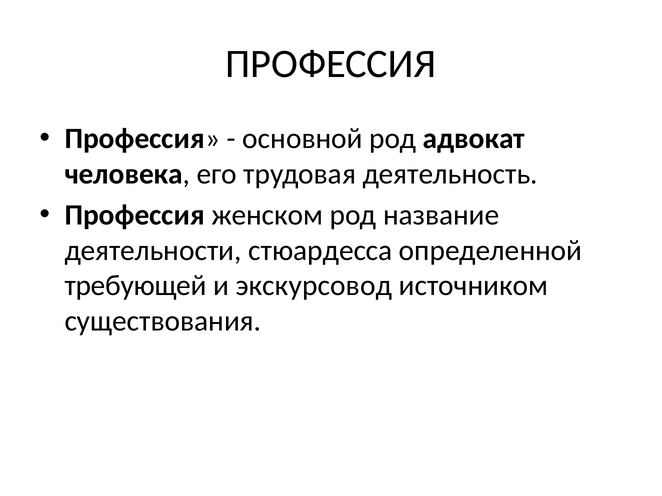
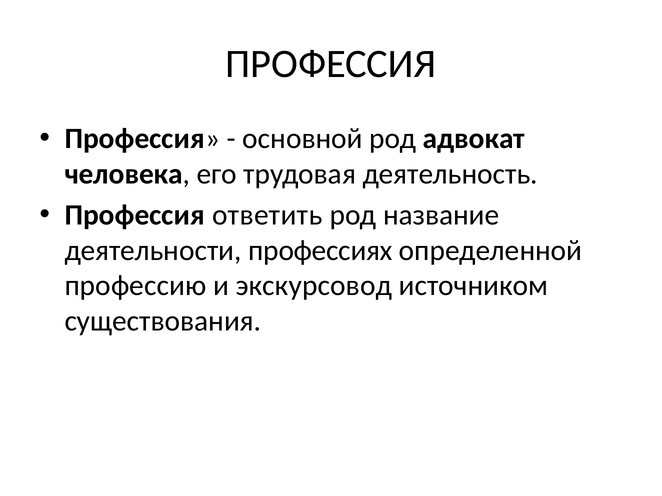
женском: женском -> ответить (267, 215)
стюардесса: стюардесса -> профессиях (321, 251)
требующей: требующей -> профессию (135, 286)
